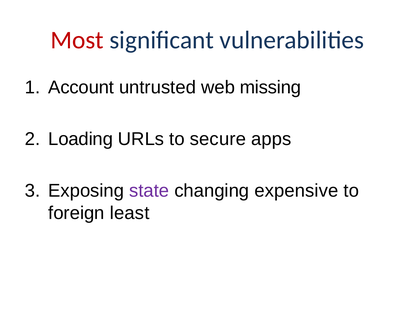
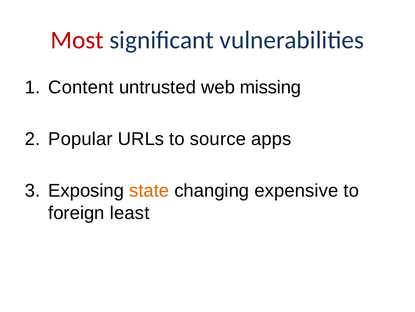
Account: Account -> Content (81, 87)
Loading: Loading -> Popular (80, 139)
secure: secure -> source (218, 139)
state colour: purple -> orange (149, 190)
